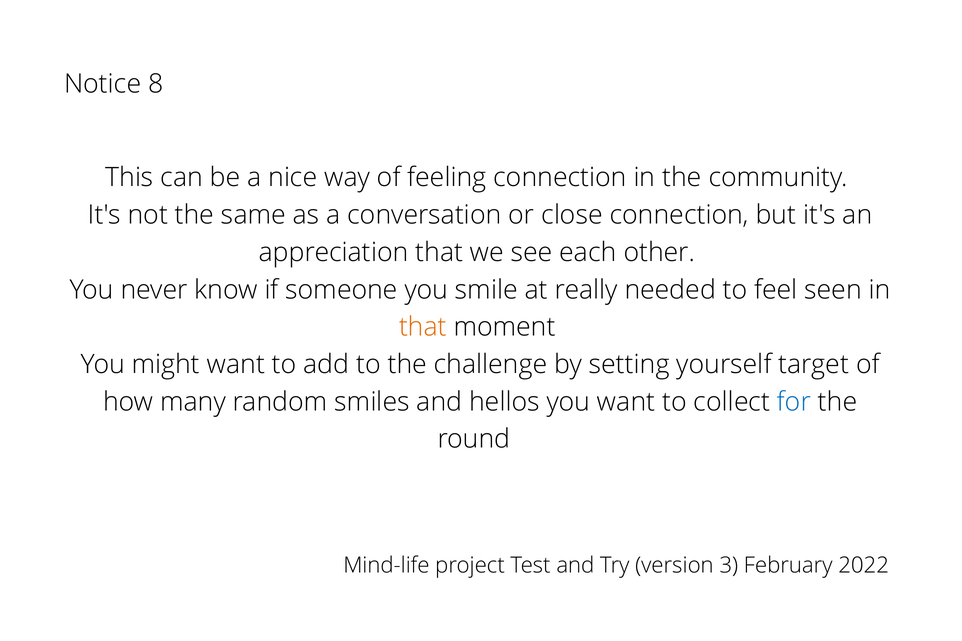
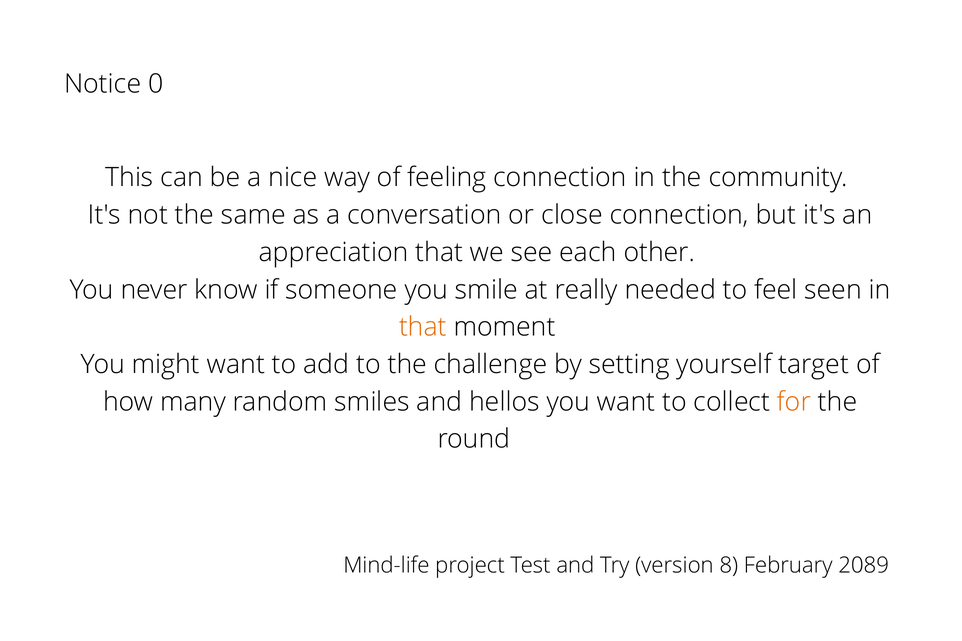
8: 8 -> 0 (156, 84)
for colour: blue -> orange (794, 402)
3: 3 -> 8 (729, 566)
2022: 2022 -> 2089 (864, 566)
